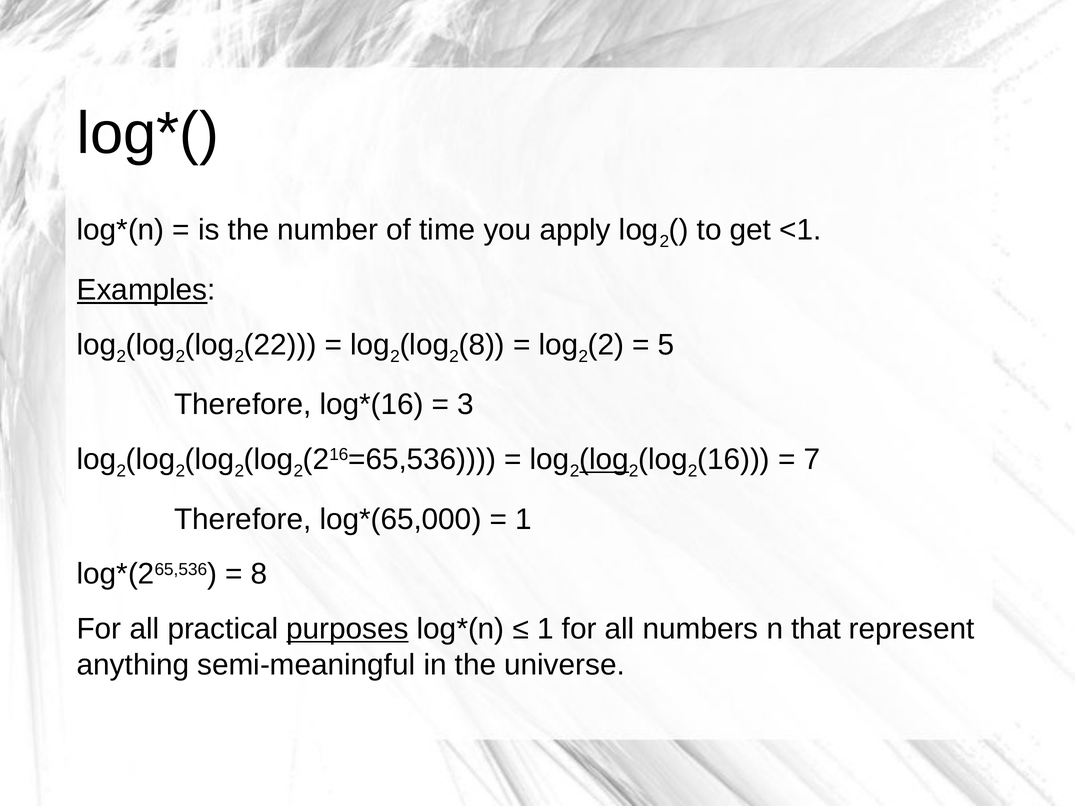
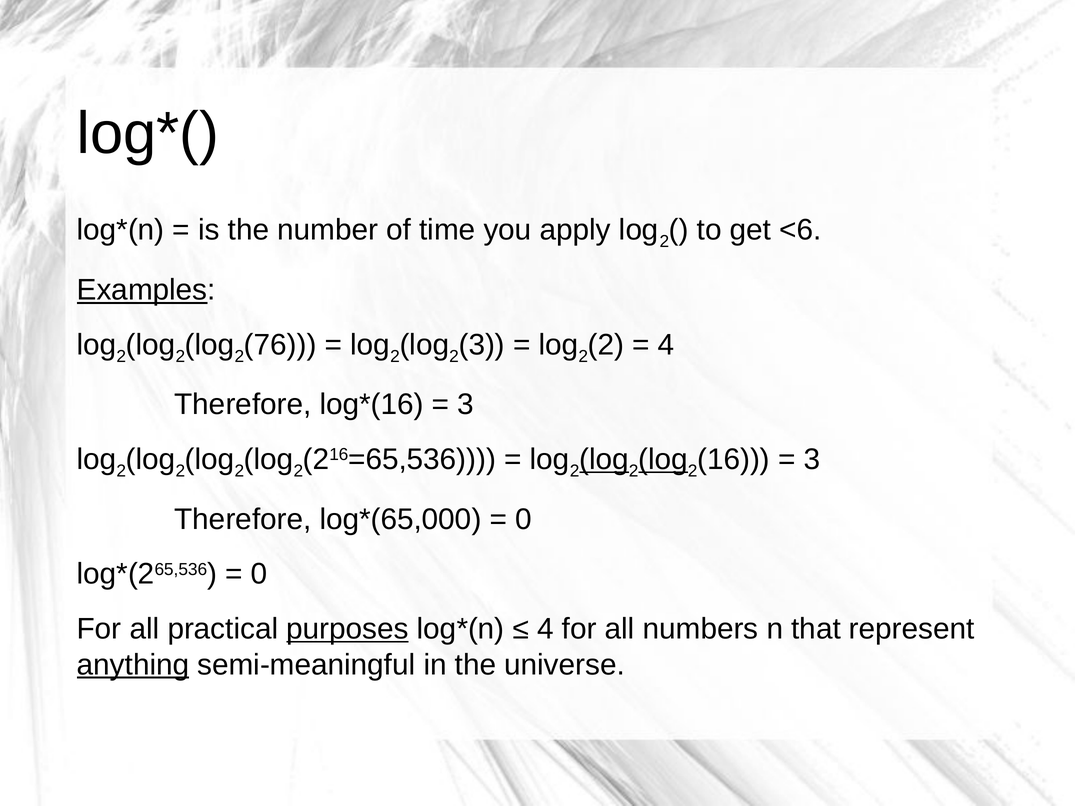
<1: <1 -> <6 (800, 230)
22: 22 -> 76 (280, 345)
8: 8 -> 3 (482, 345)
5: 5 -> 4 (666, 345)
log underline: none -> present (663, 460)
7: 7 -> 3 (812, 460)
1: 1 -> 0 (523, 519)
8: 8 -> 0 (259, 574)
1: 1 -> 4 (545, 629)
anything underline: none -> present (133, 665)
